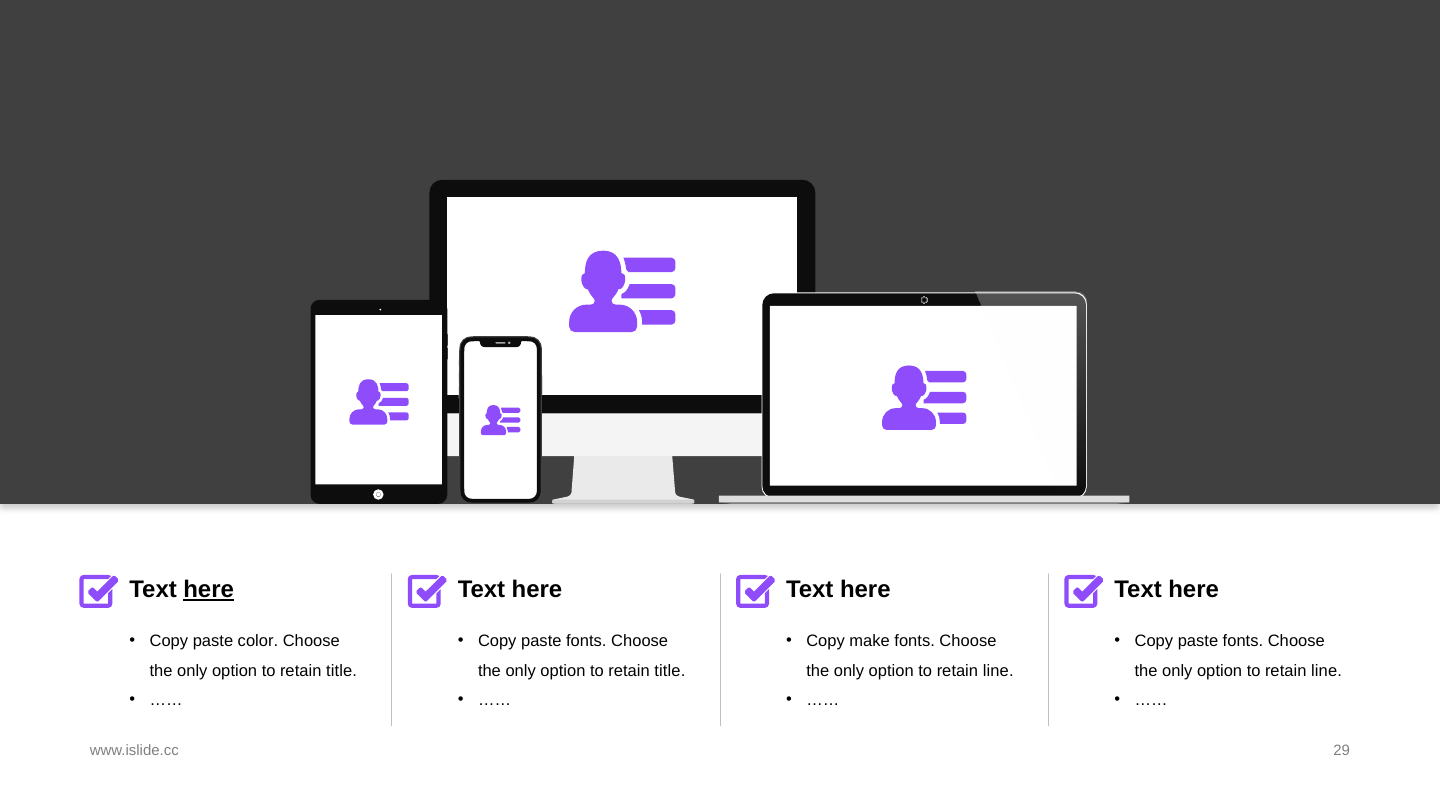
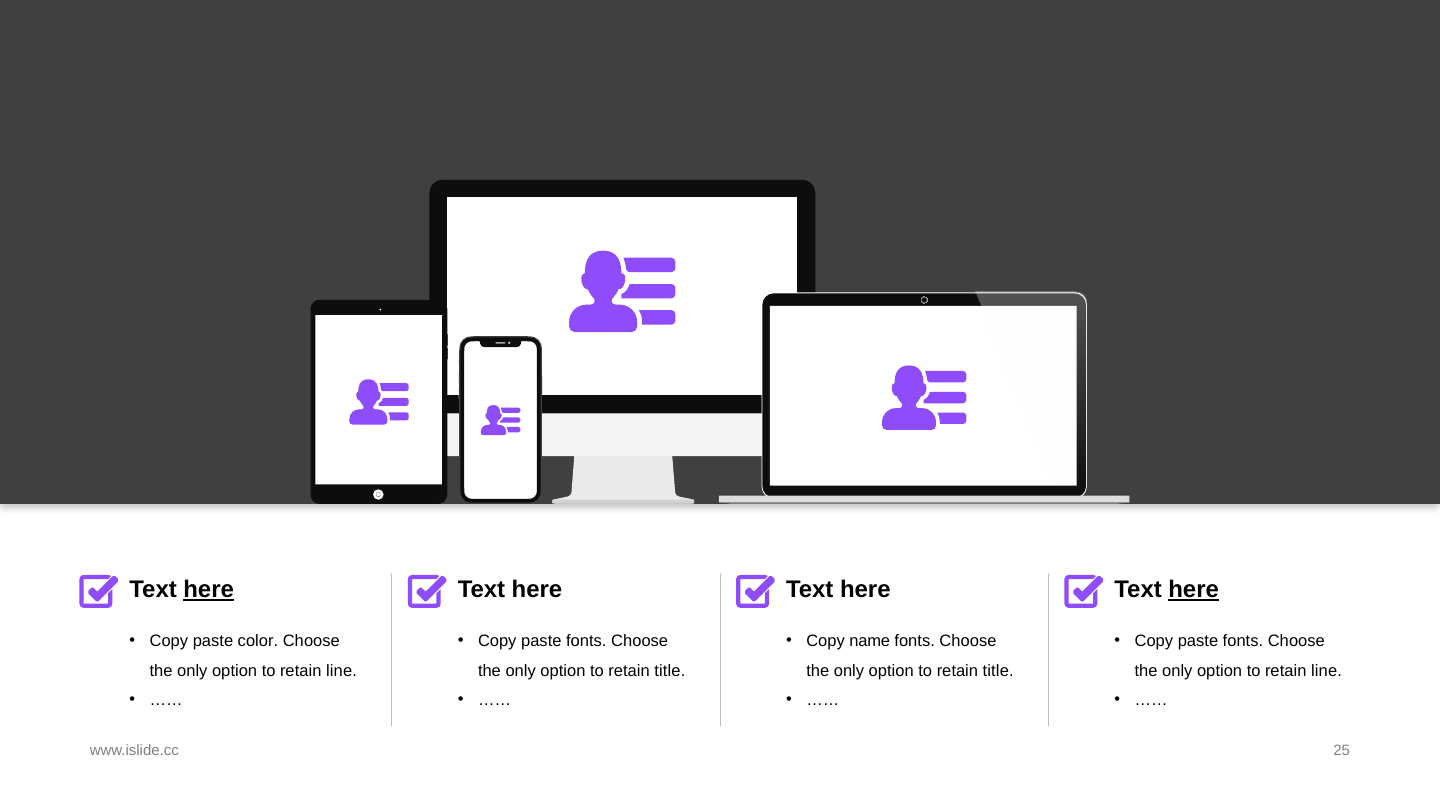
here underline: none -> present (1194, 590)
make: make -> name (870, 641)
title: title -> line (342, 671)
line: line -> title (998, 671)
29: 29 -> 25 (1342, 750)
